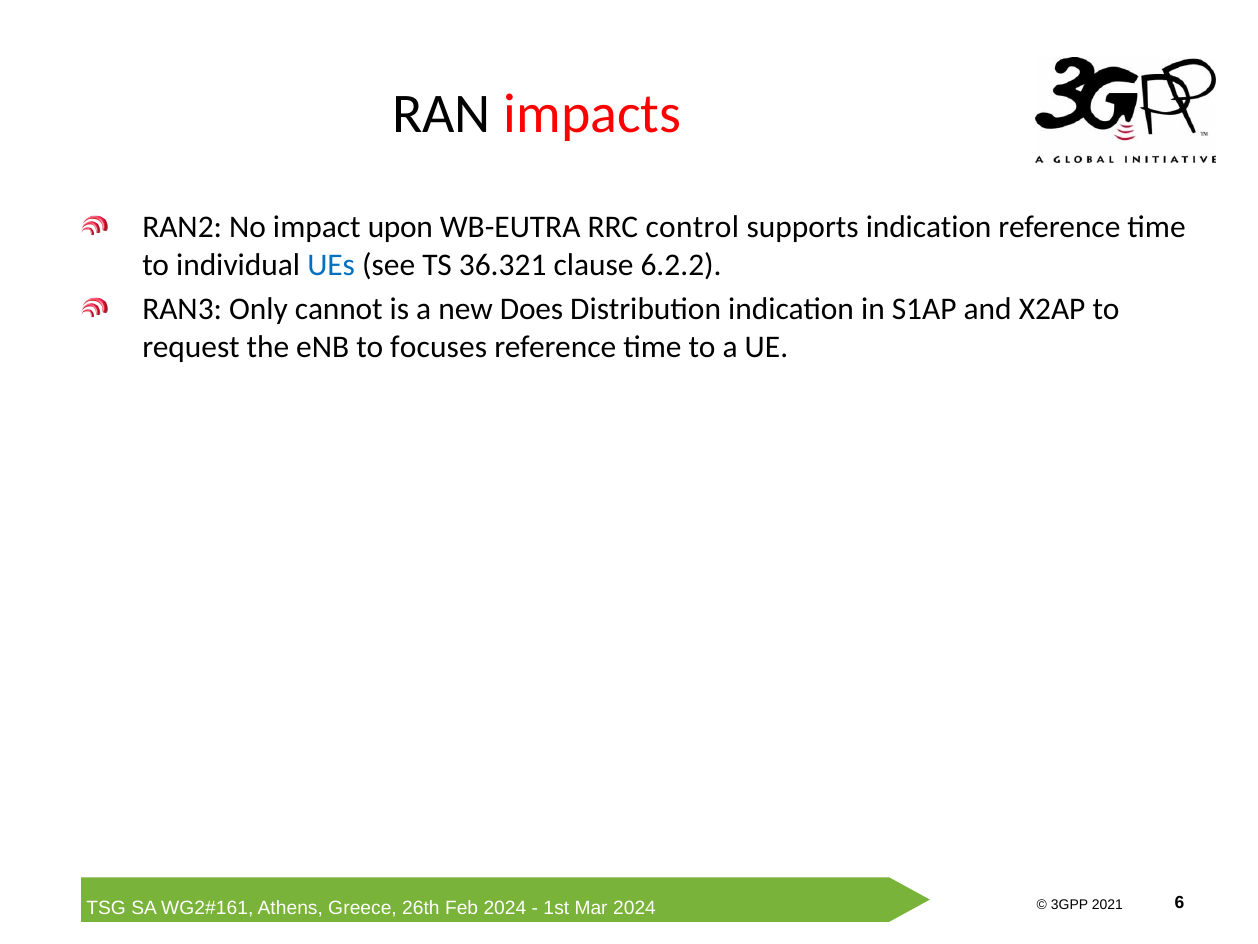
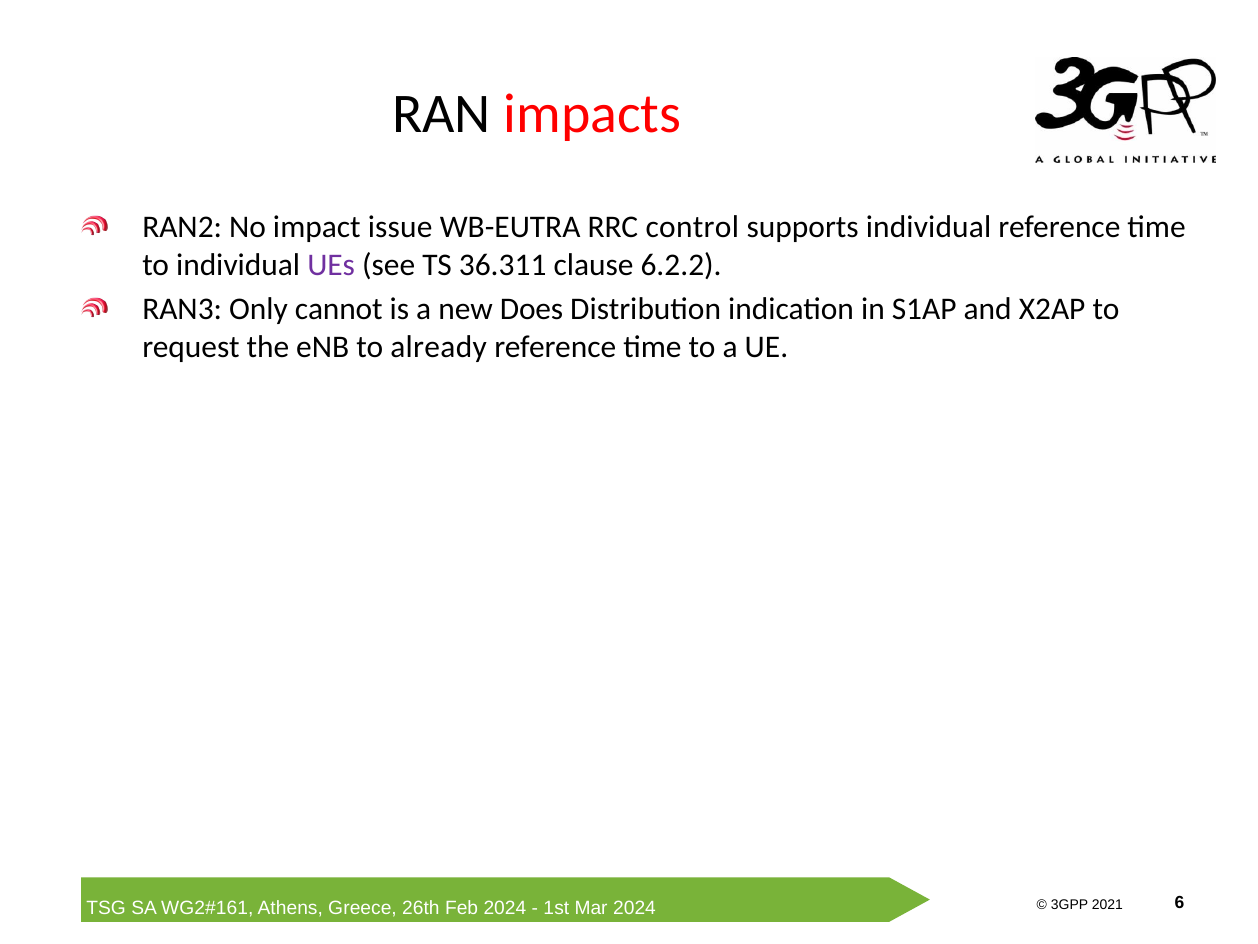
upon: upon -> issue (400, 227)
supports indication: indication -> individual (929, 227)
UEs colour: blue -> purple (331, 265)
36.321: 36.321 -> 36.311 (503, 265)
focuses: focuses -> already (439, 347)
